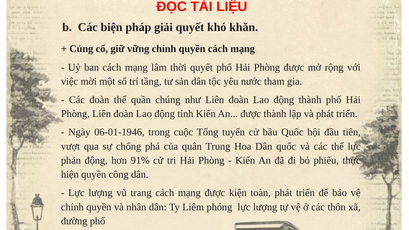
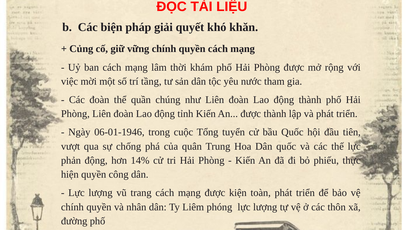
thời quyết: quyết -> khám (201, 67)
91%: 91% -> 14% (140, 160)
